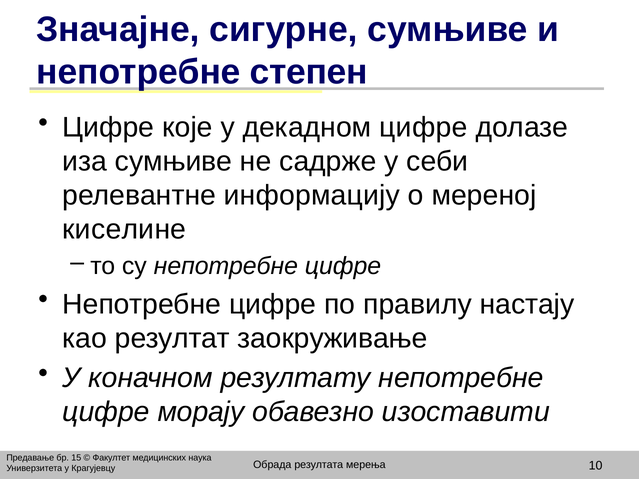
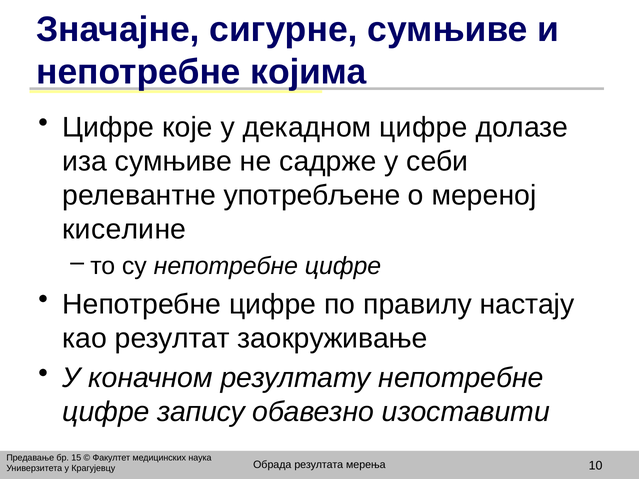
степен: степен -> којима (309, 72)
информацију: информацију -> употребљене (312, 196)
морају: морају -> запису (201, 412)
